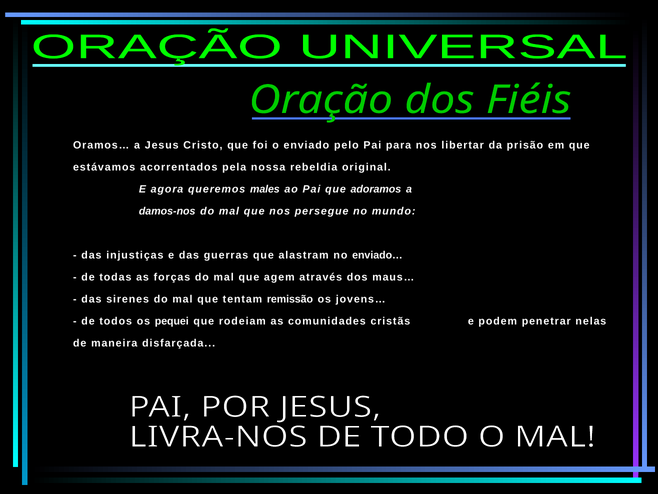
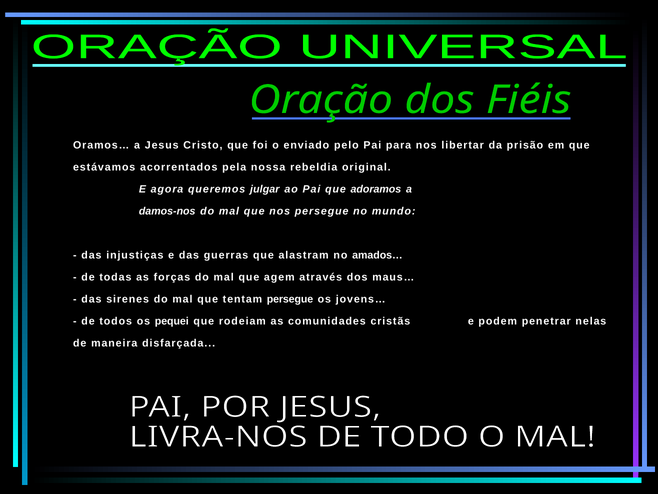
males: males -> julgar (265, 189)
enviado…: enviado… -> amados… (377, 255)
tentam remissão: remissão -> persegue (290, 299)
